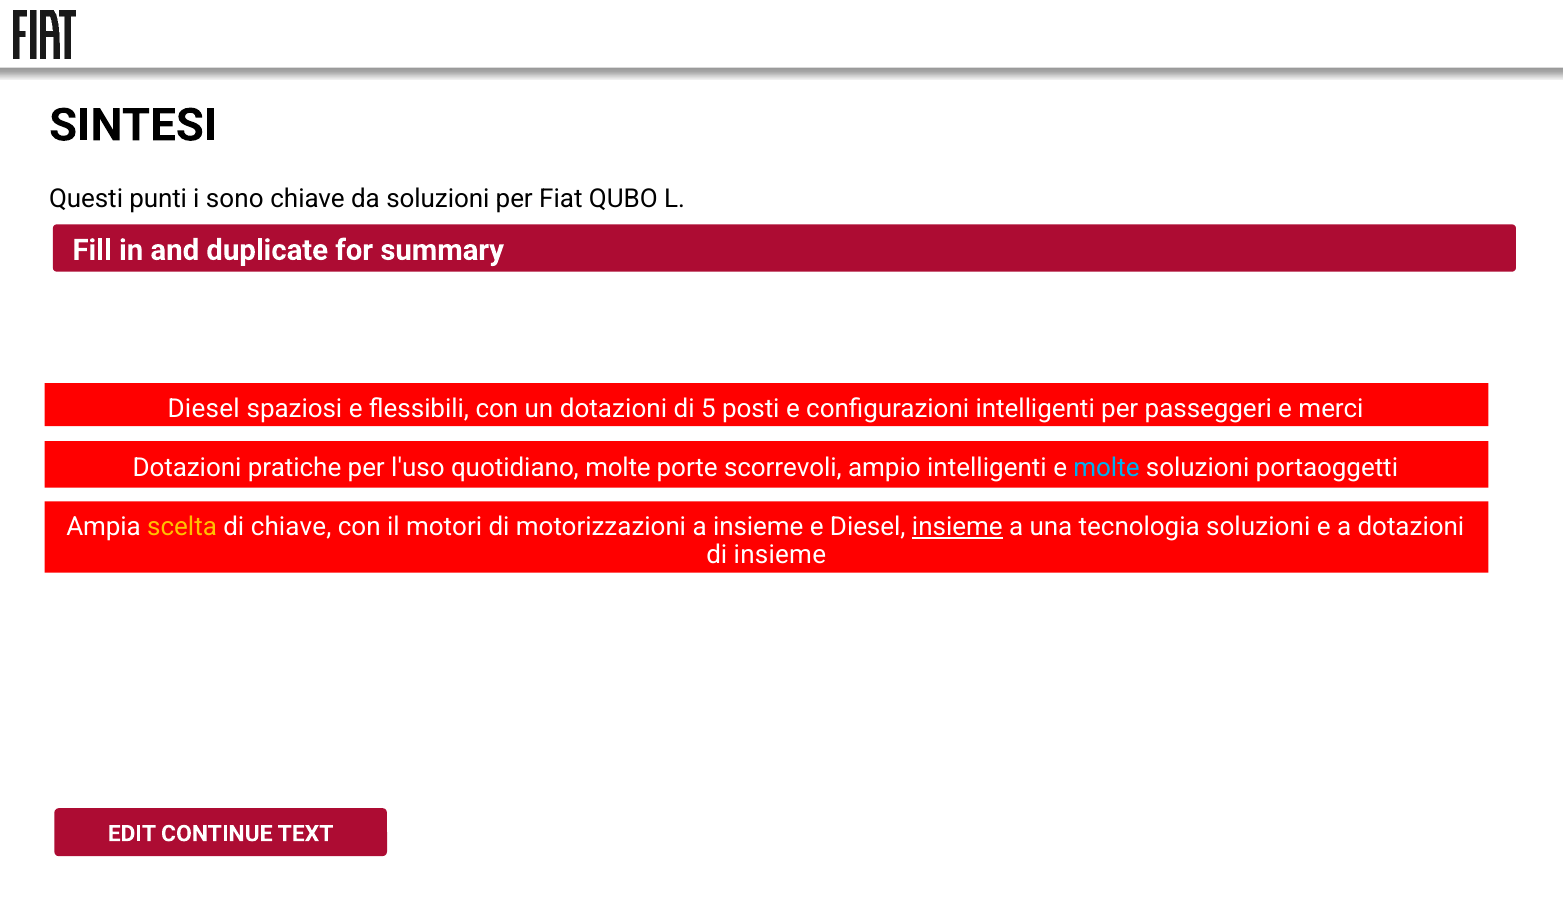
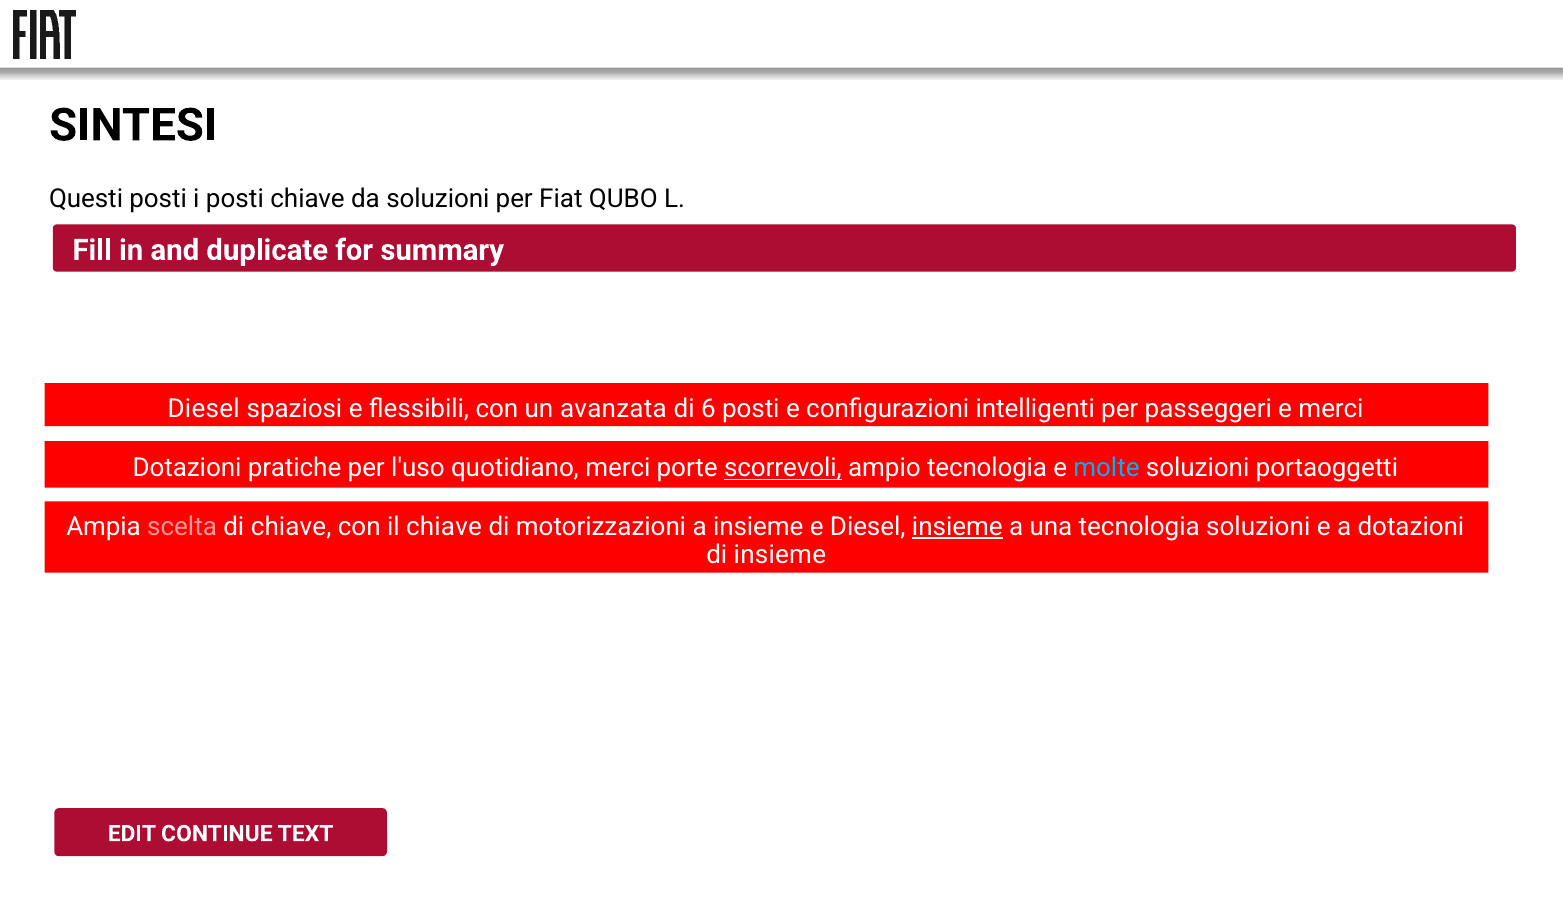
Questi punti: punti -> posti (158, 199)
i sono: sono -> posti (235, 199)
un dotazioni: dotazioni -> avanzata (613, 408)
5: 5 -> 6 (708, 408)
quotidiano molte: molte -> merci (618, 468)
scorrevoli underline: none -> present (783, 468)
ampio intelligenti: intelligenti -> tecnologia (987, 468)
scelta colour: yellow -> pink (182, 527)
il motori: motori -> chiave (444, 527)
